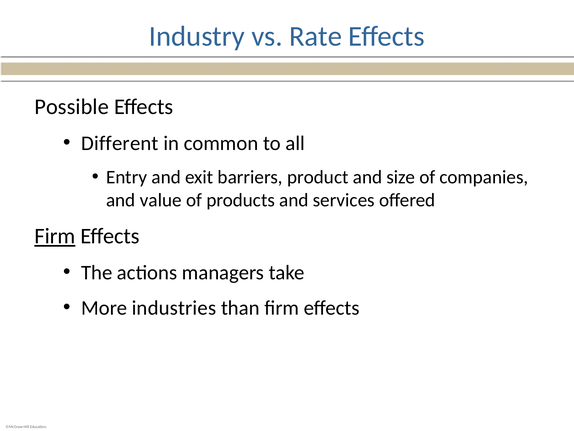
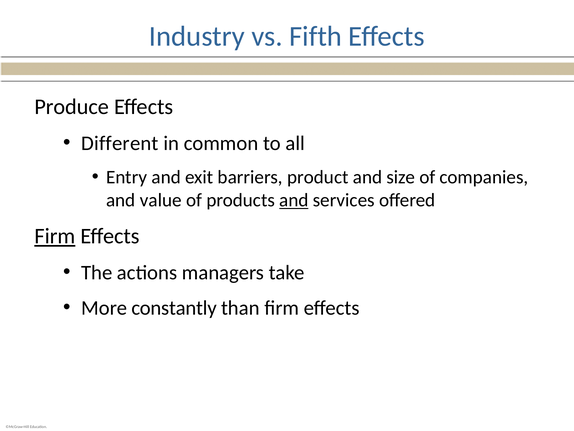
Rate: Rate -> Fifth (316, 36)
Possible: Possible -> Produce (72, 107)
and underline: none -> present (294, 200)
industries: industries -> constantly (174, 308)
